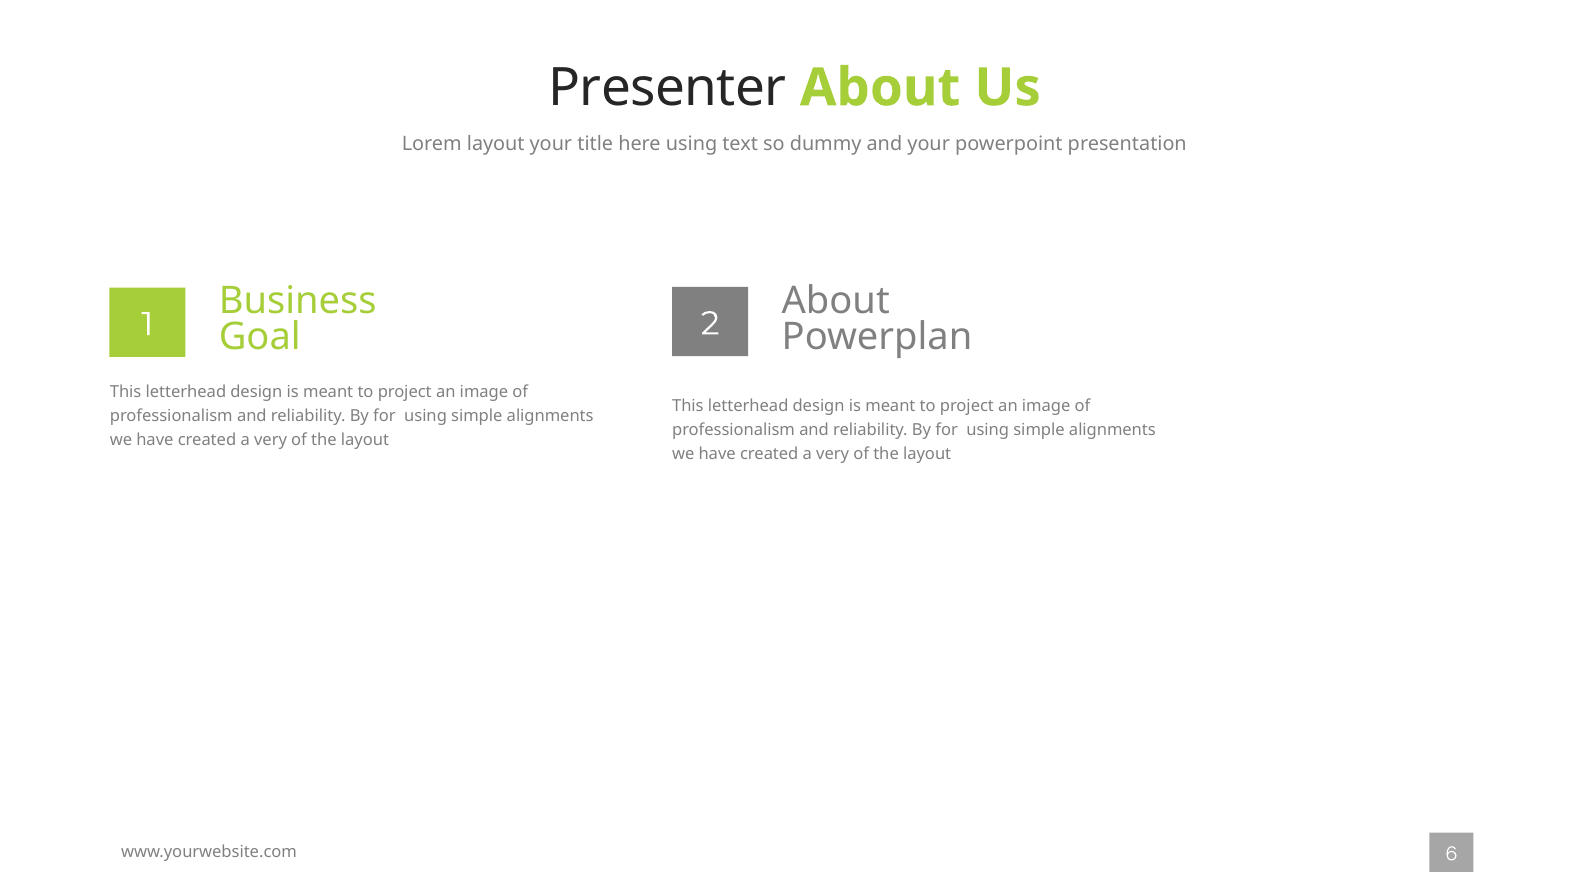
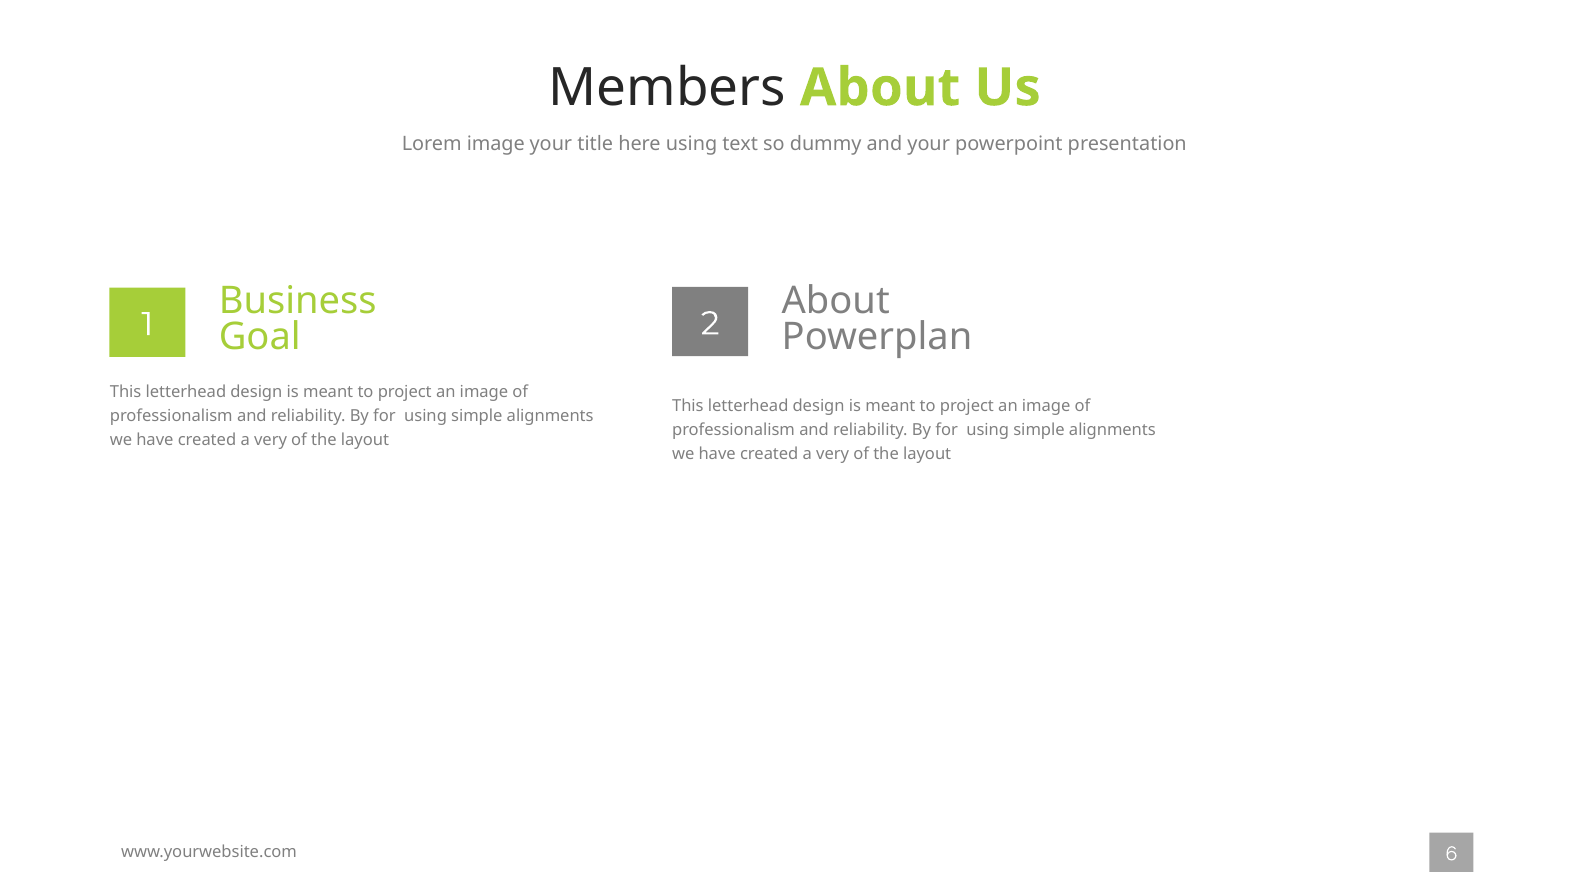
Presenter: Presenter -> Members (667, 88)
Lorem layout: layout -> image (496, 144)
